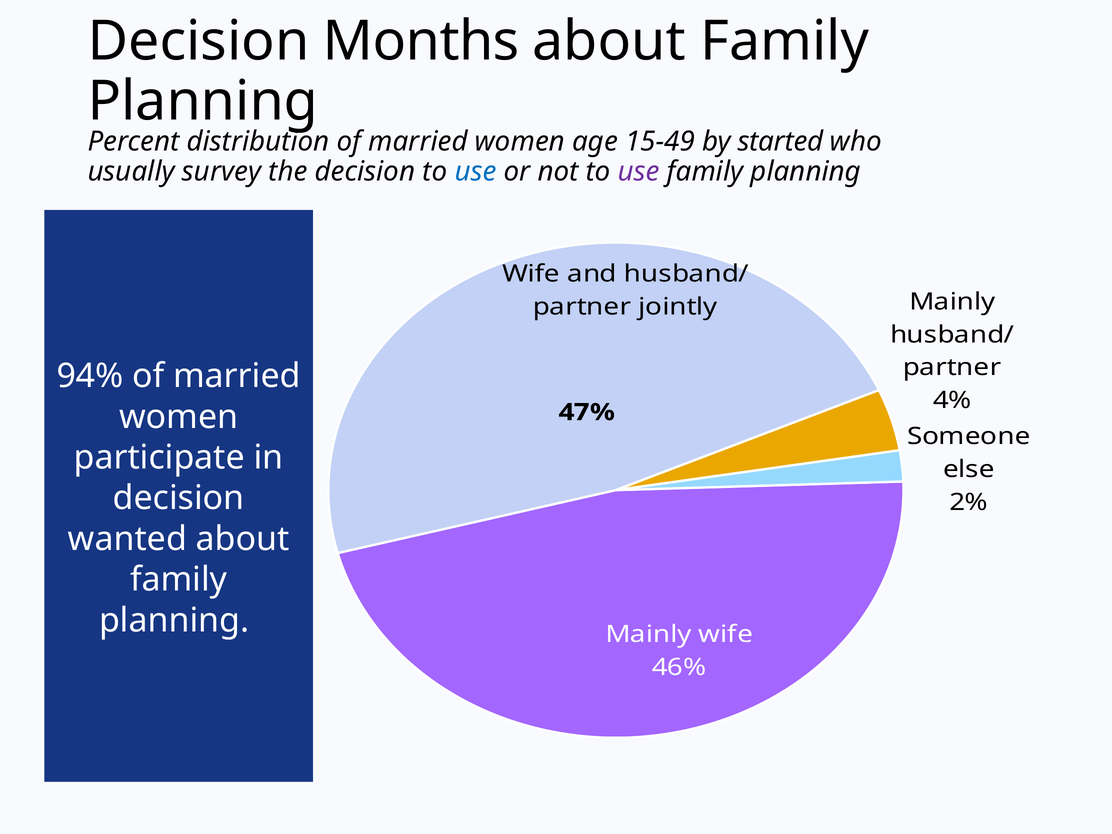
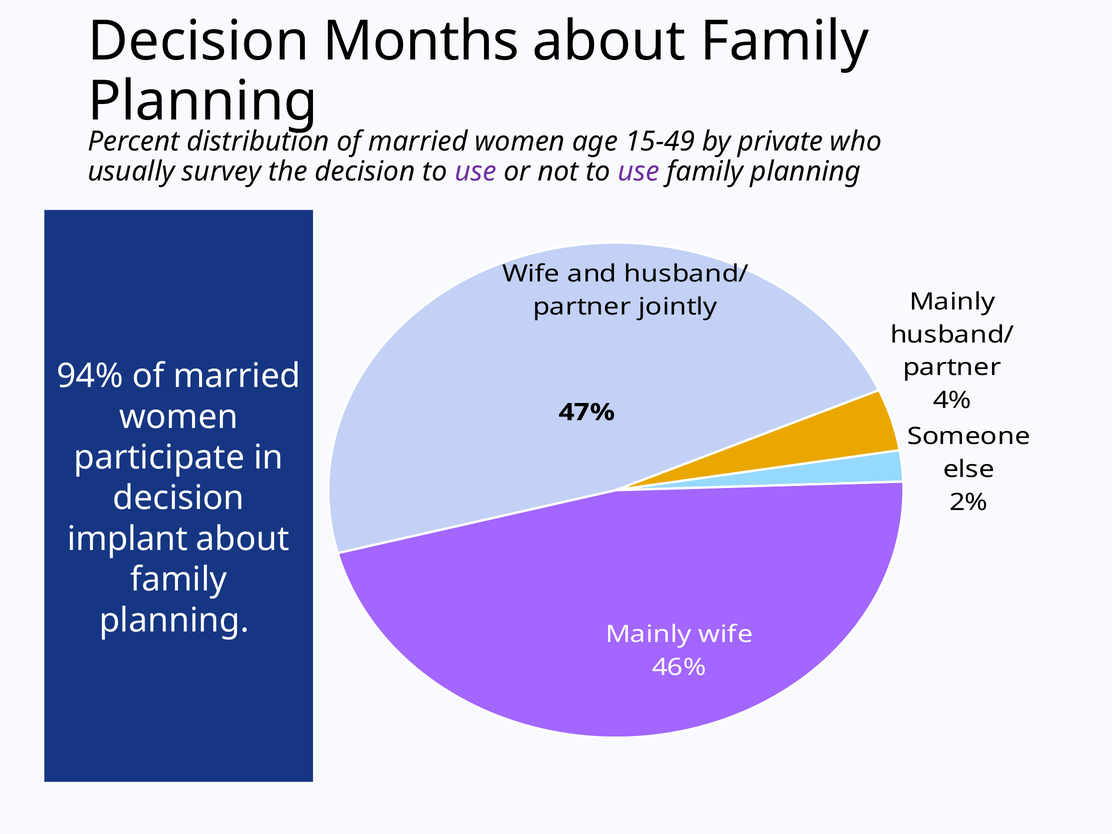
started: started -> private (780, 142)
use colour: blue -> purple (476, 172)
wanted: wanted -> implant (128, 539)
